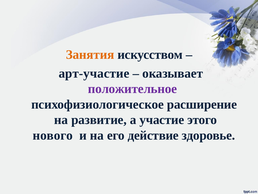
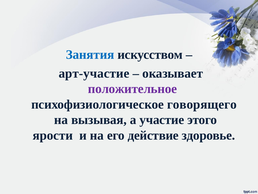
Занятия colour: orange -> blue (90, 55)
расширение: расширение -> говорящего (202, 104)
развитие: развитие -> вызывая (99, 120)
нового: нового -> ярости (53, 135)
